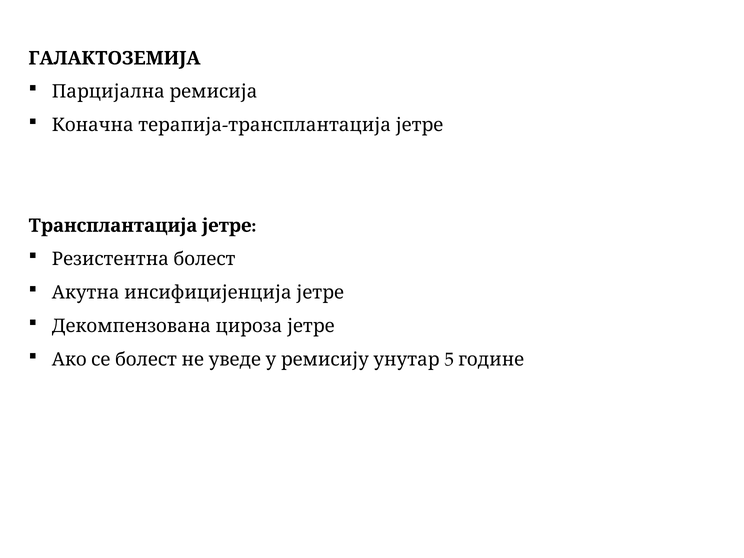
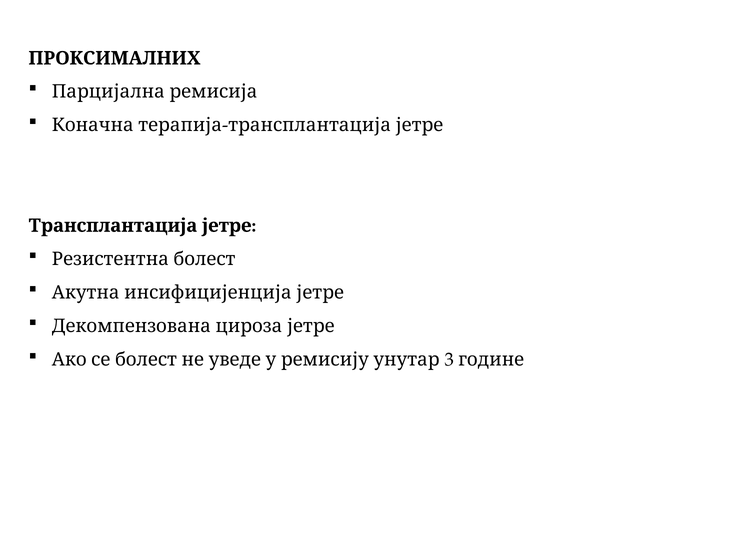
ГАЛАКТОЗЕМИЈА: ГАЛАКТОЗЕМИЈА -> ПРОКСИМАЛНИХ (114, 58)
5: 5 -> 3 (449, 360)
